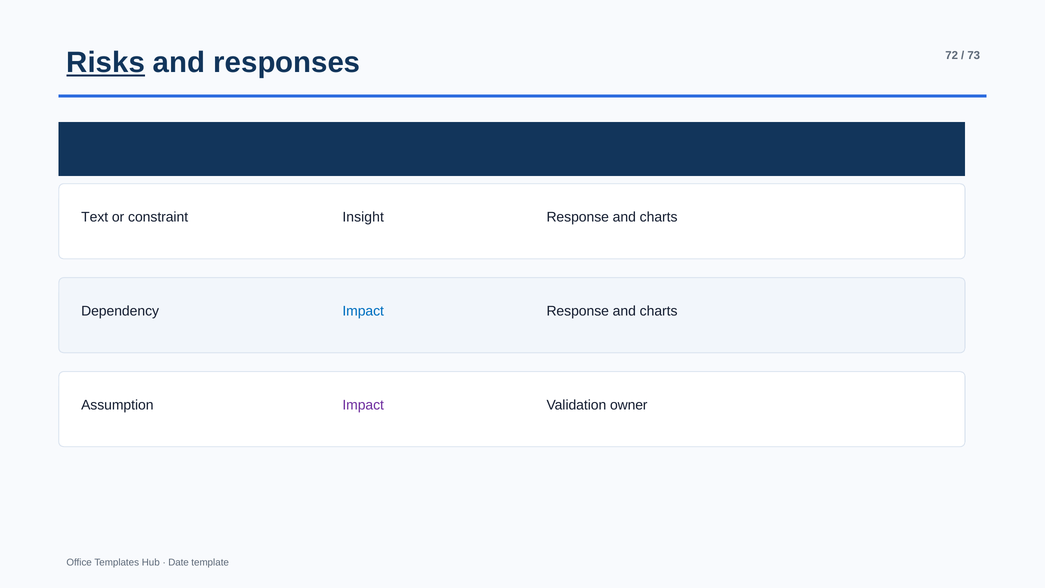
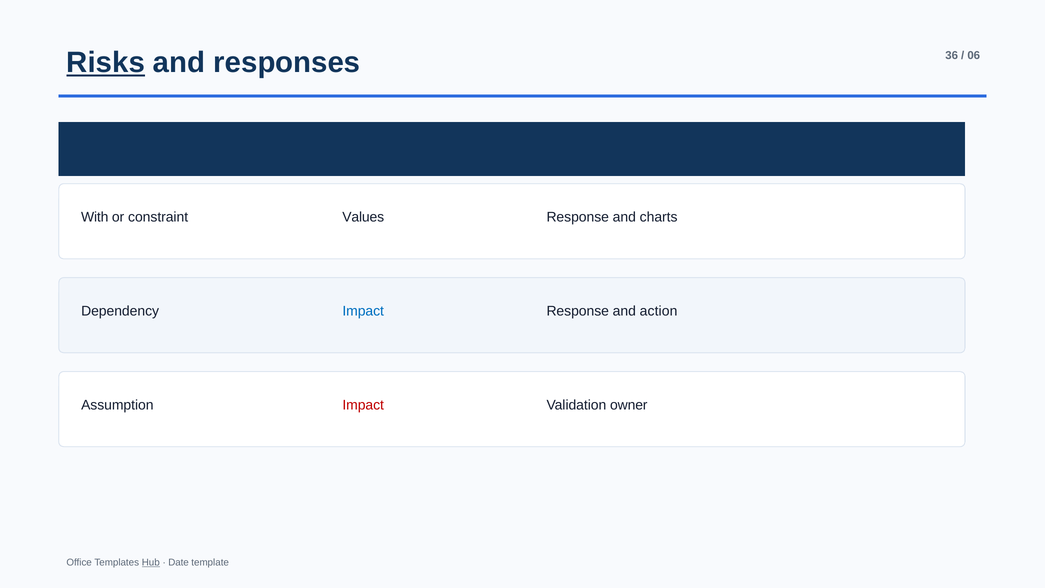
72: 72 -> 36 (952, 56)
73: 73 -> 06 (974, 56)
Text: Text -> With (95, 217)
Insight: Insight -> Values (363, 217)
charts: charts -> action (659, 311)
Impact colour: purple -> red (363, 405)
Hub underline: none -> present (151, 562)
